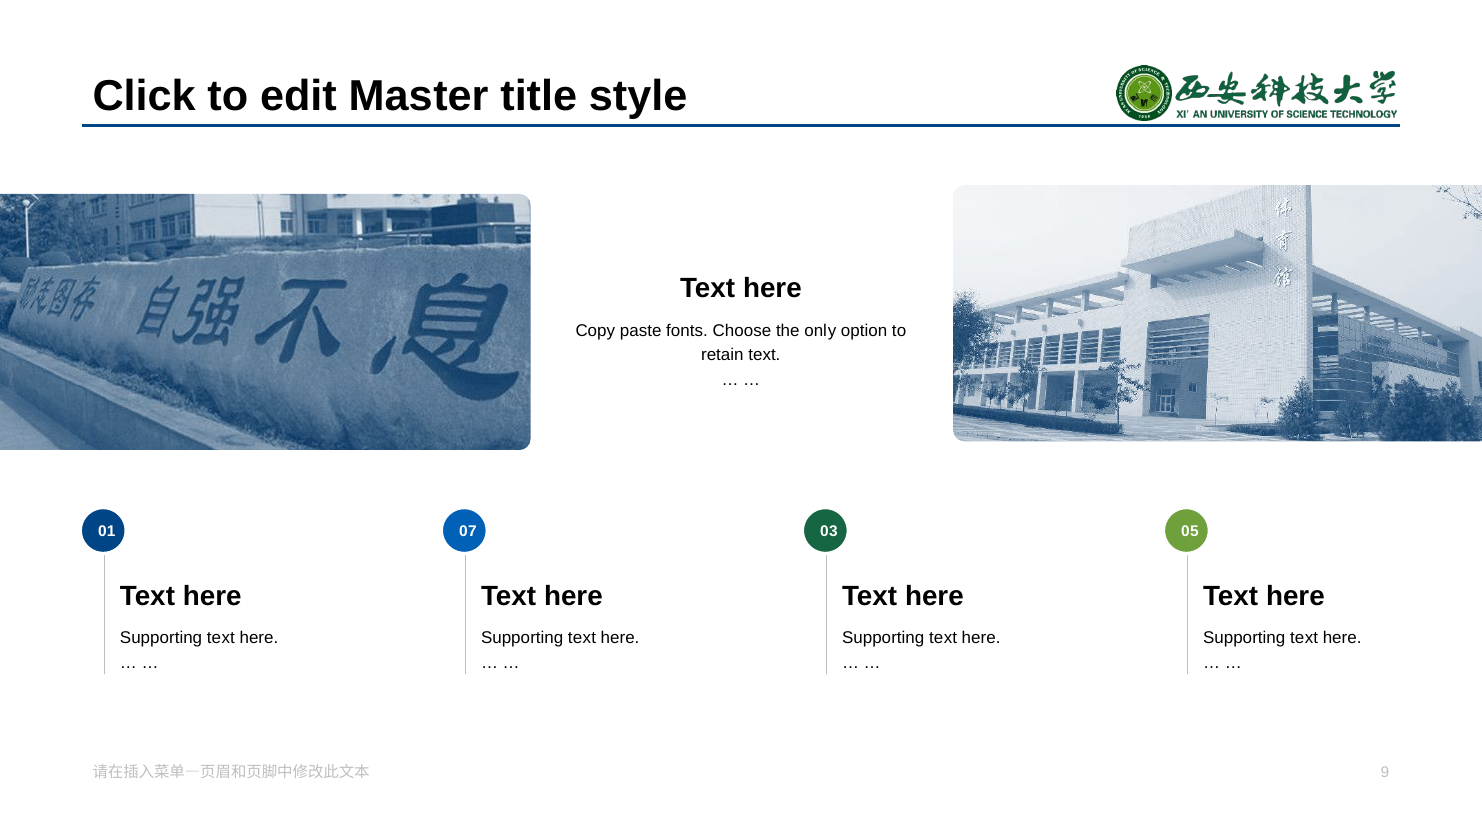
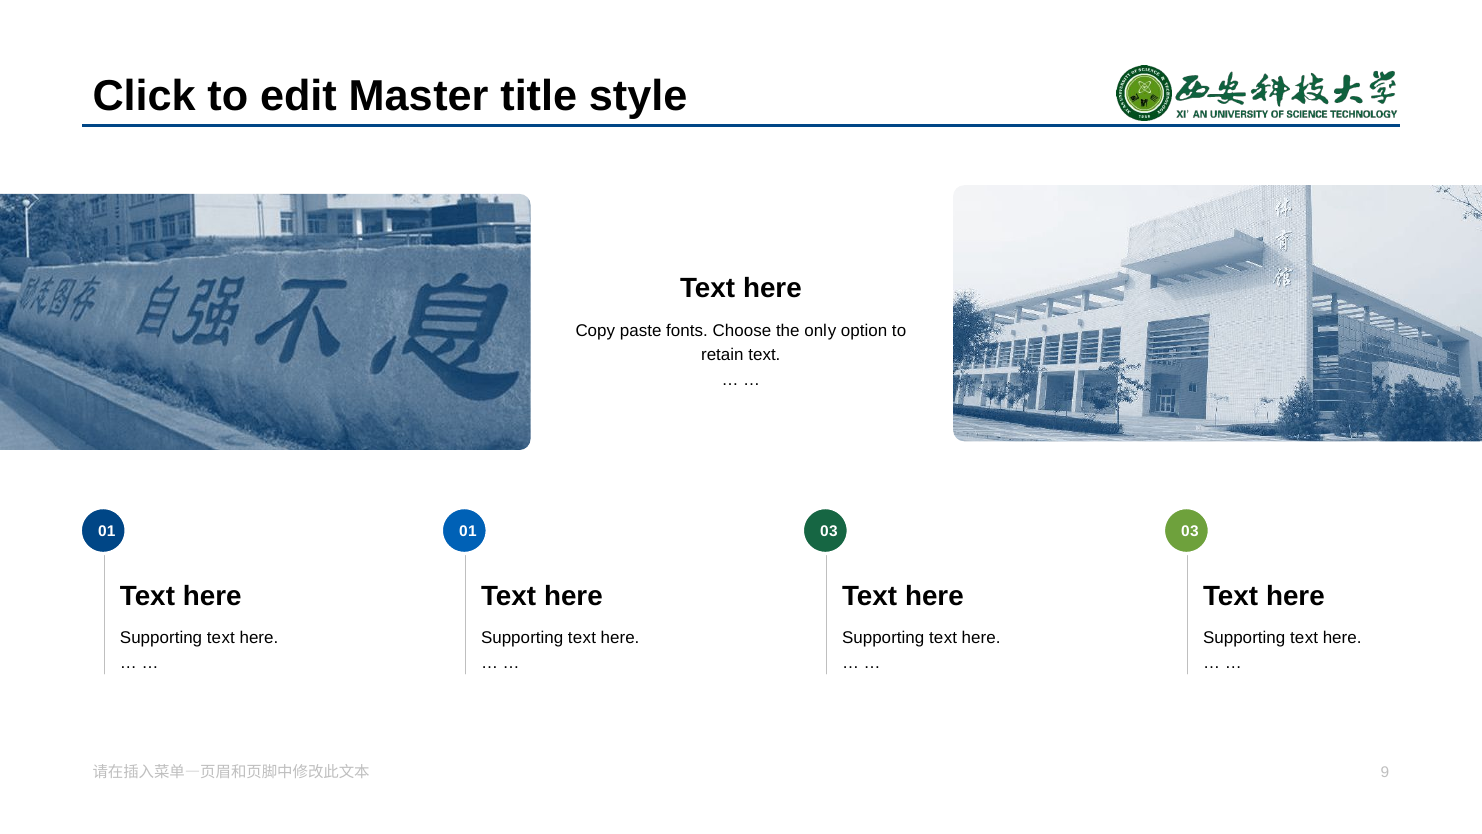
7: 7 -> 1 (472, 531)
5: 5 -> 3 (1194, 531)
